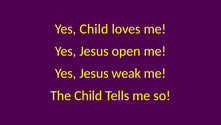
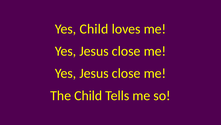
open: open -> close (126, 51)
weak: weak -> close (126, 73)
